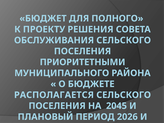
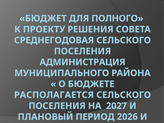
ОБСЛУЖИВАНИЯ: ОБСЛУЖИВАНИЯ -> СРЕДНЕГОДОВАЯ (54, 40)
ПРИОРИТЕТНЫМИ: ПРИОРИТЕТНЫМИ -> АДМИНИСТРАЦИЯ (83, 62)
НА 2045: 2045 -> 2027 (116, 106)
